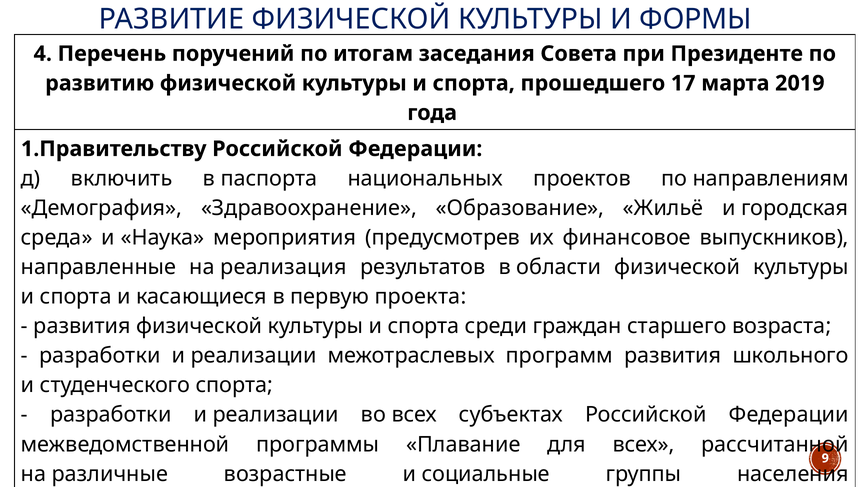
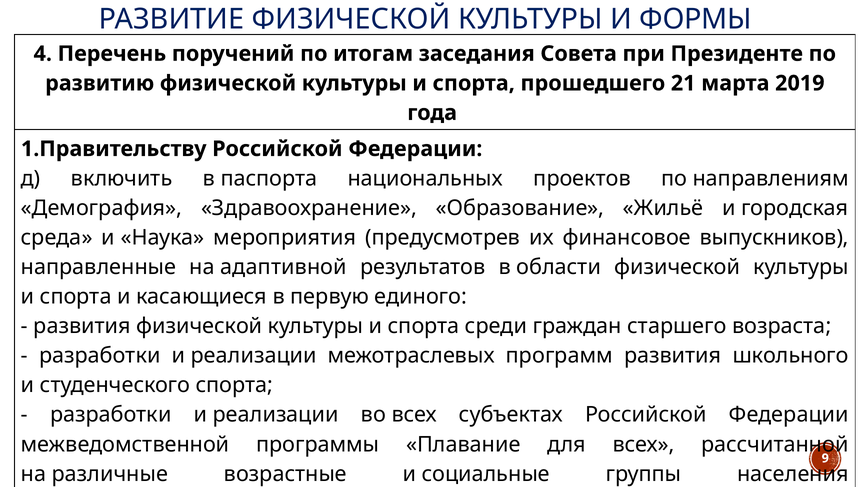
17: 17 -> 21 (683, 83)
реализация: реализация -> адаптивной (284, 267)
проекта: проекта -> единого (421, 296)
